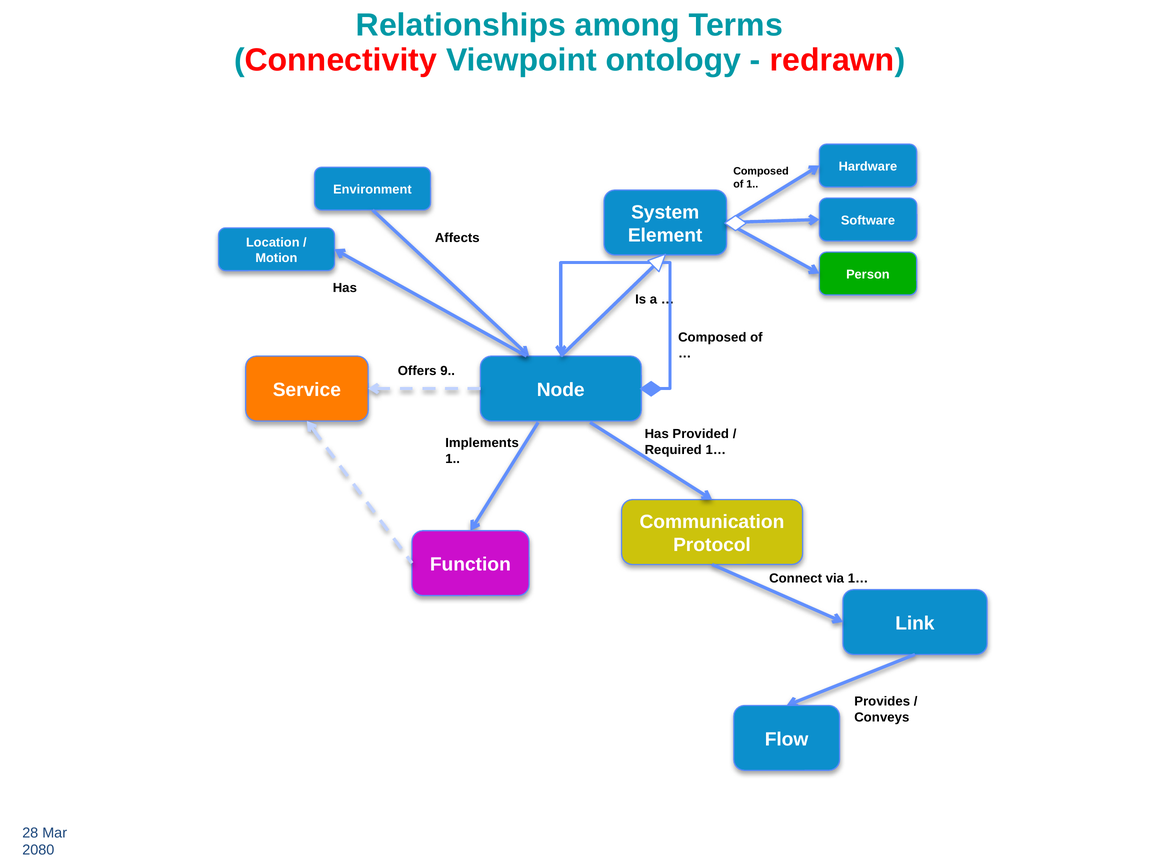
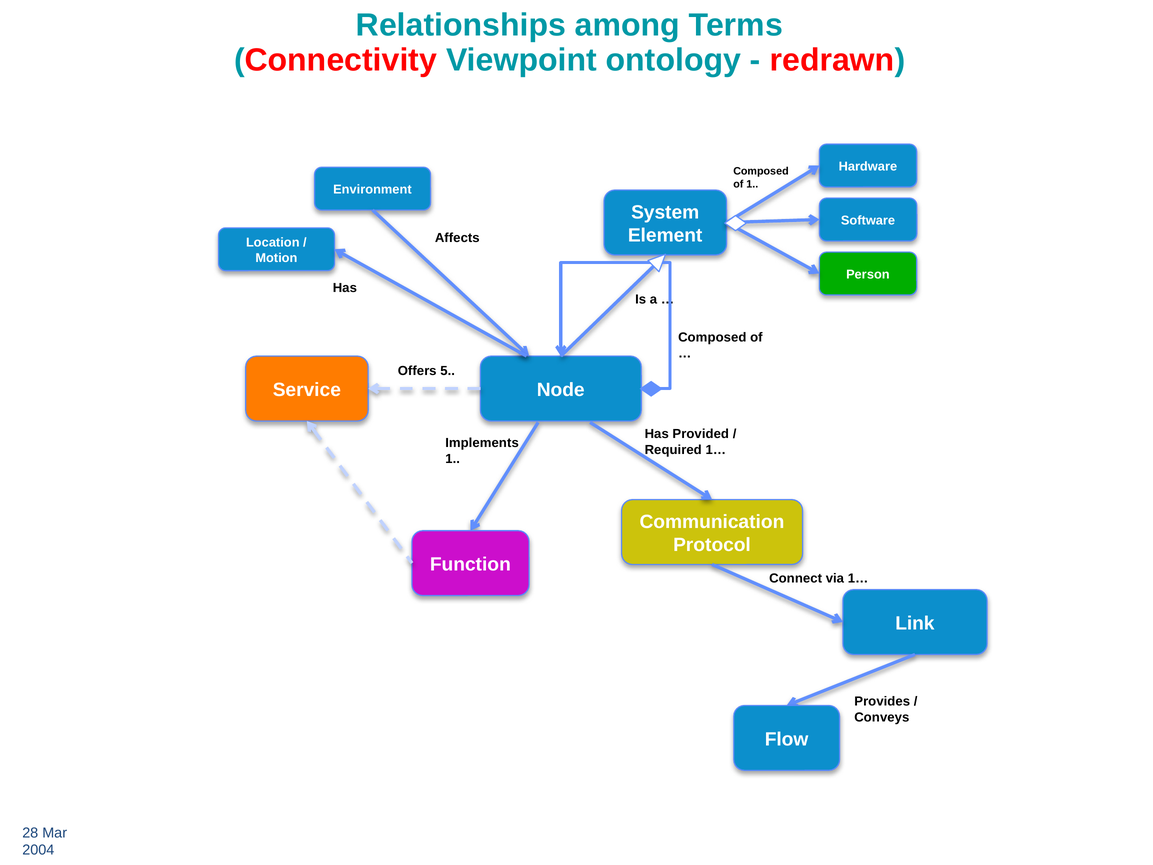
9: 9 -> 5 (448, 371)
2080: 2080 -> 2004 (38, 850)
